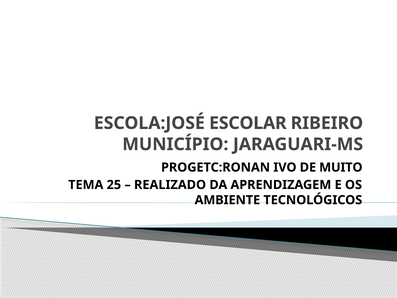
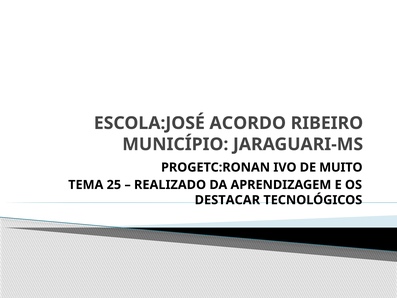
ESCOLAR: ESCOLAR -> ACORDO (248, 123)
AMBIENTE: AMBIENTE -> DESTACAR (227, 200)
